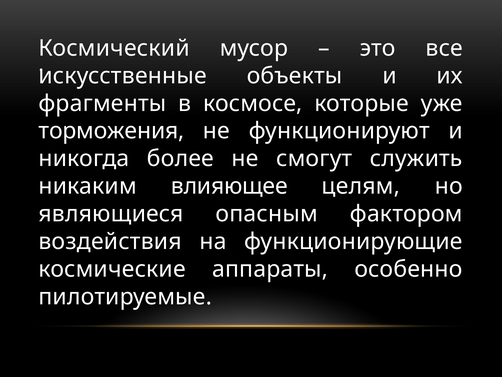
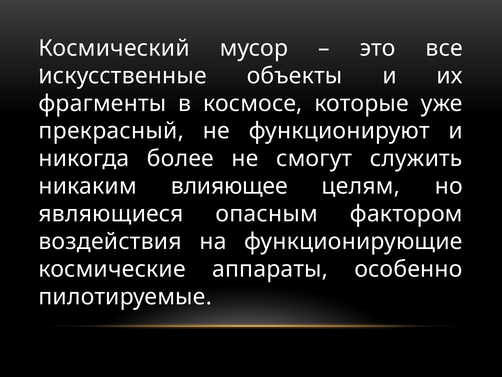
торможения: торможения -> прекрасный (111, 131)
